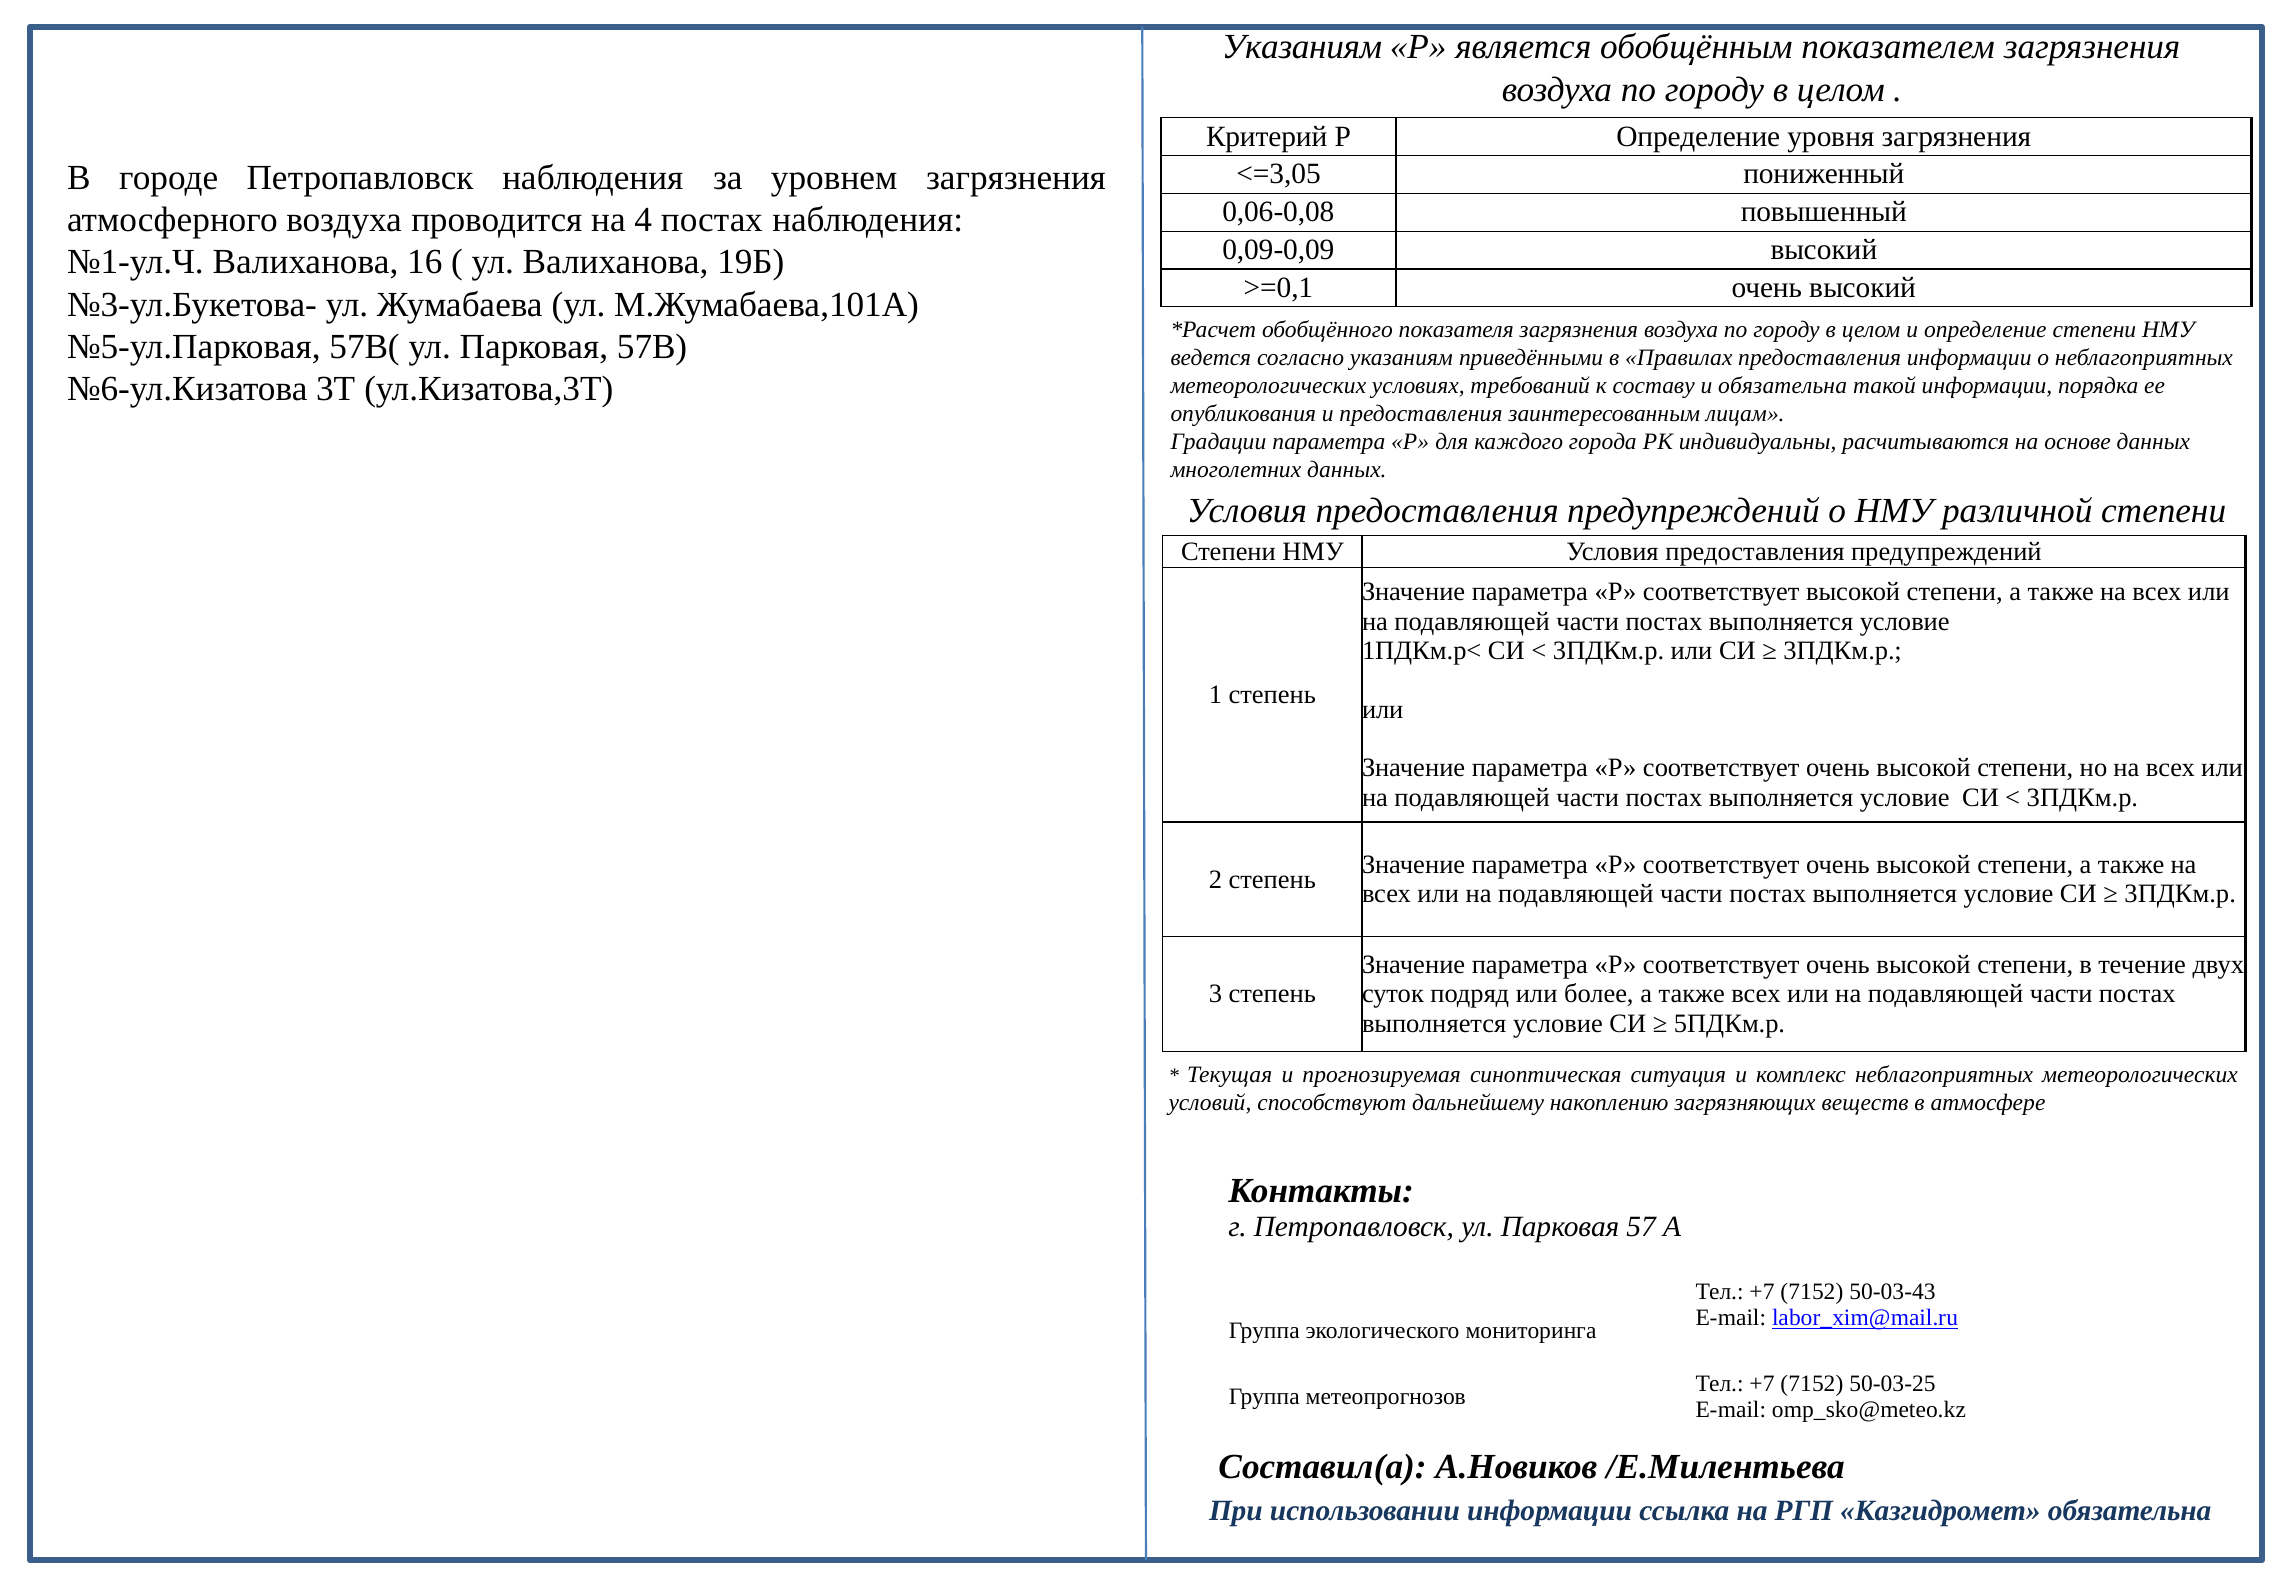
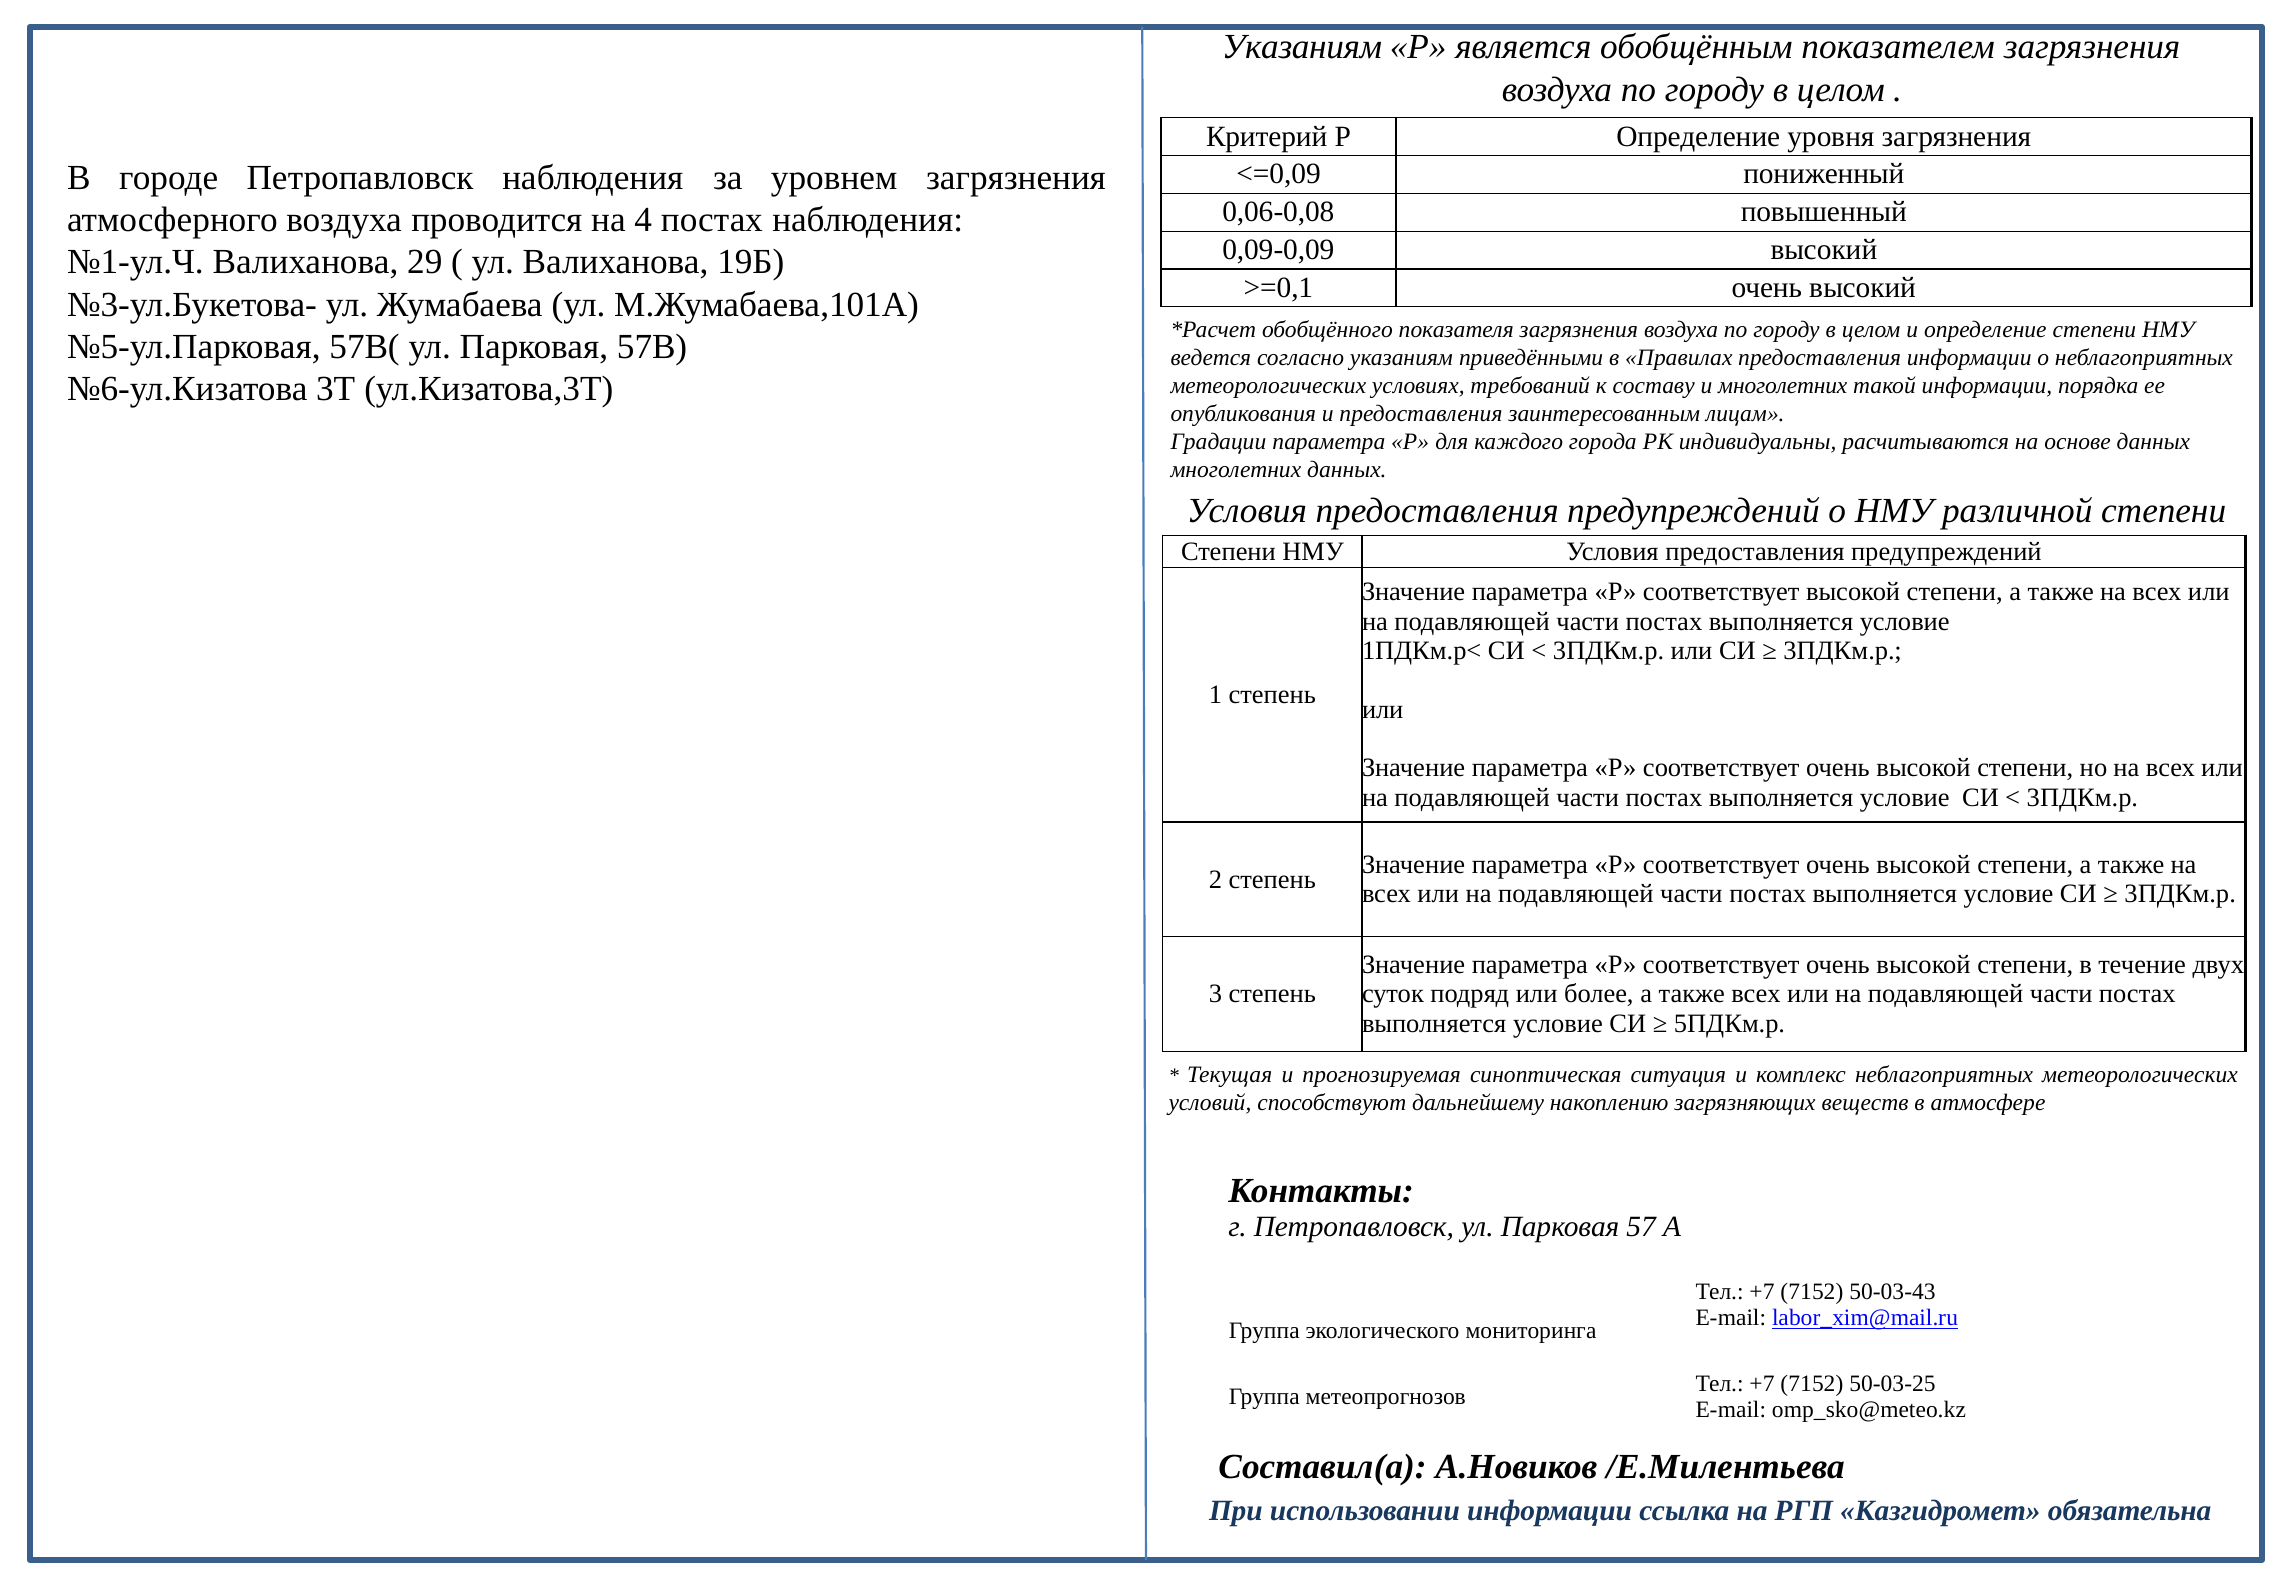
<=3,05: <=3,05 -> <=0,09 (1279, 174)
16: 16 -> 29 (425, 262)
и обязательна: обязательна -> многолетних (1783, 386)
